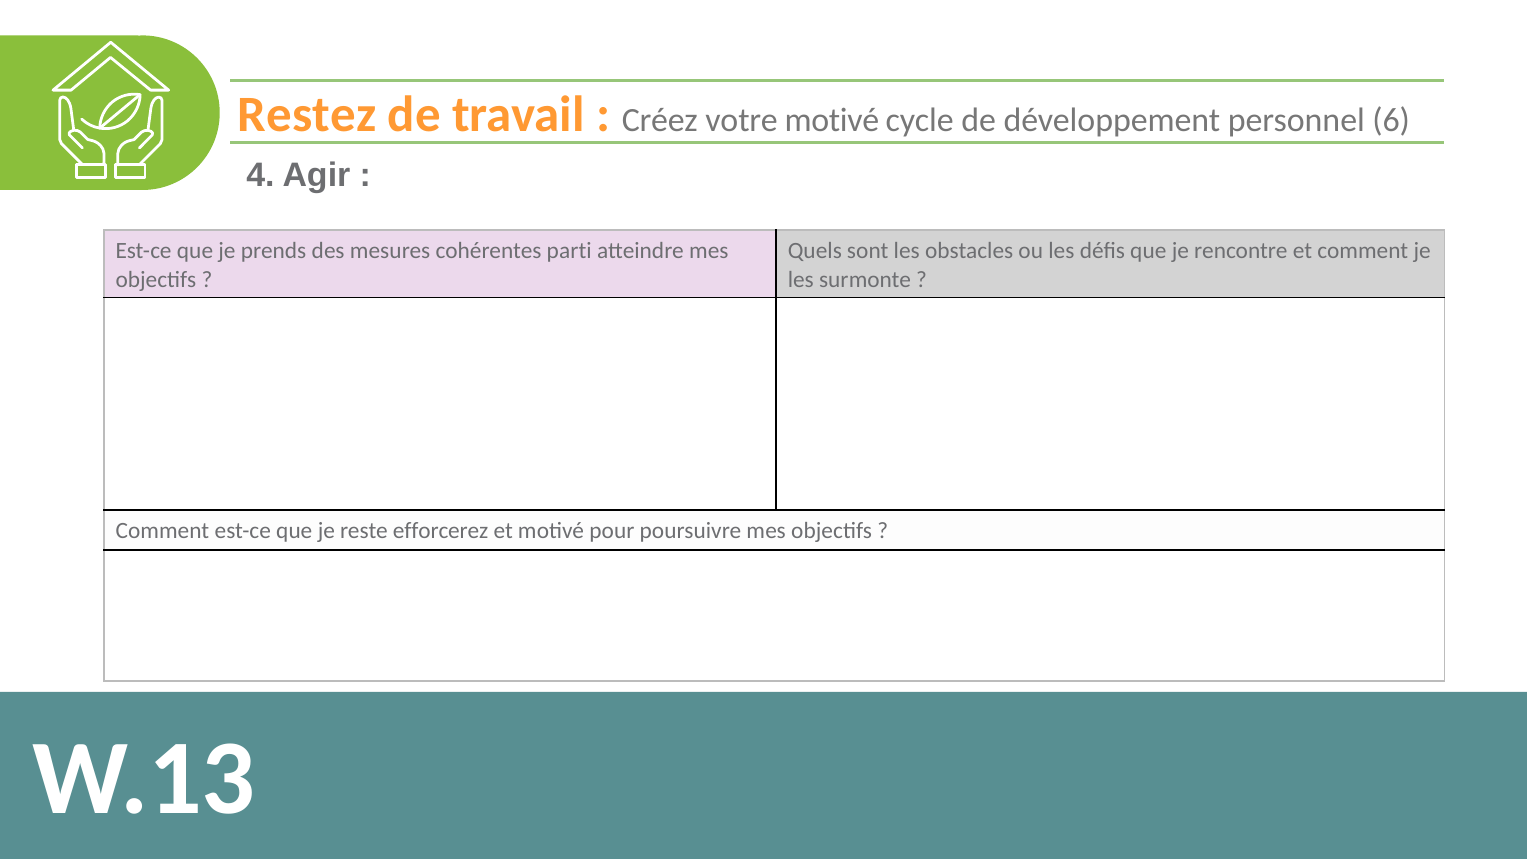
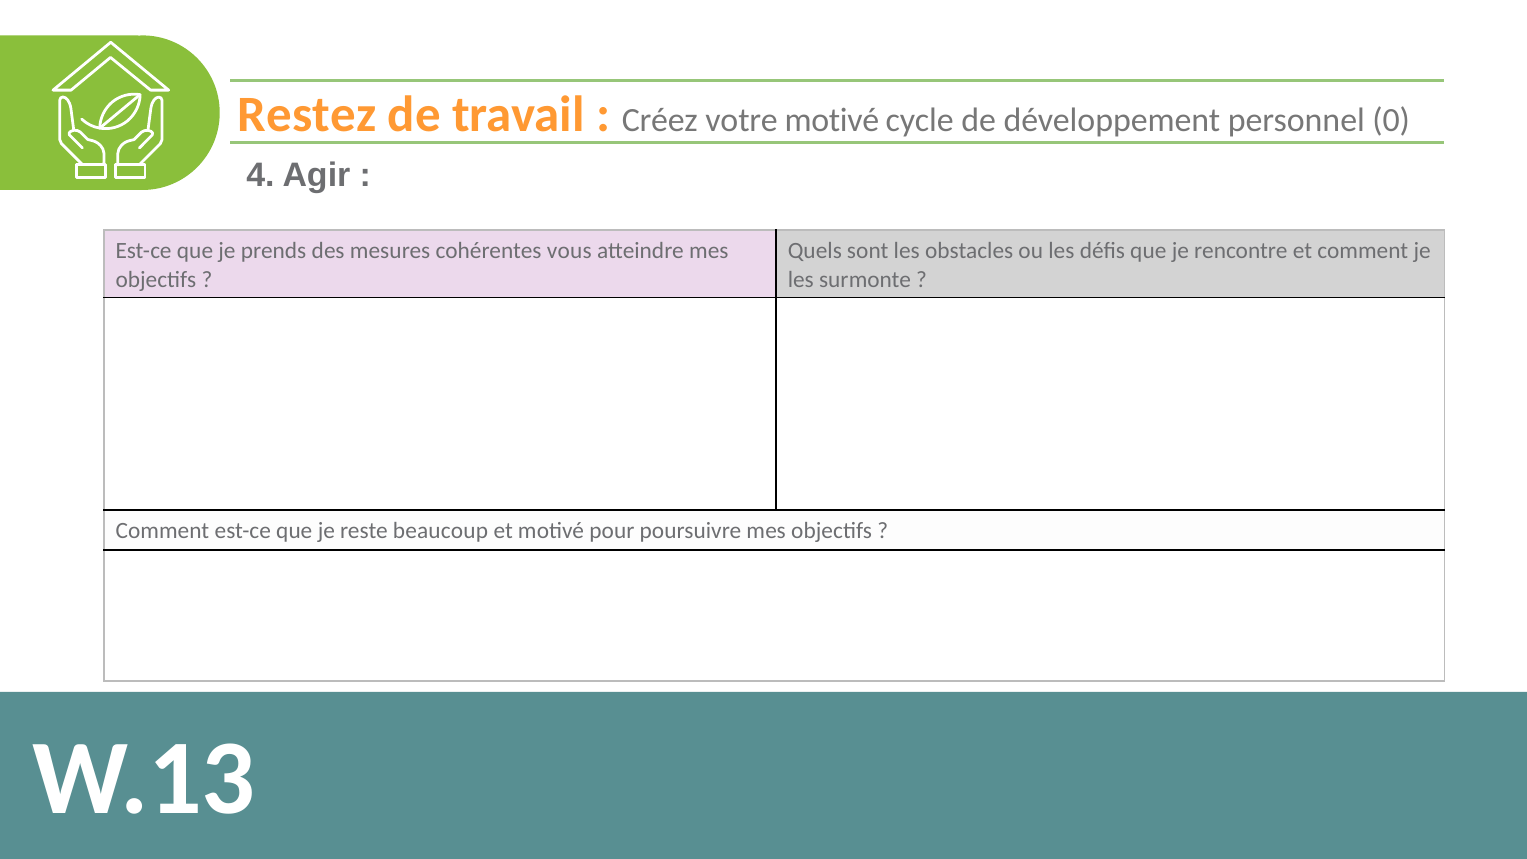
6: 6 -> 0 (1391, 120)
parti: parti -> vous (569, 251)
efforcerez: efforcerez -> beaucoup (440, 531)
